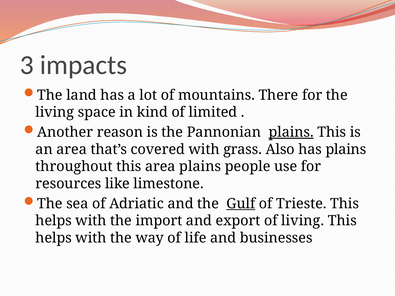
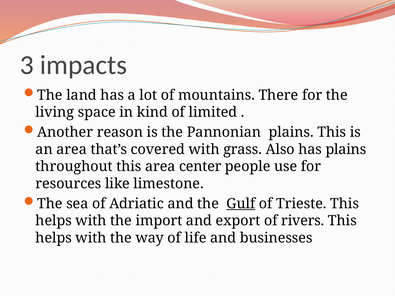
plains underline: present -> none (291, 132)
area plains: plains -> center (200, 167)
of living: living -> rivers (303, 221)
